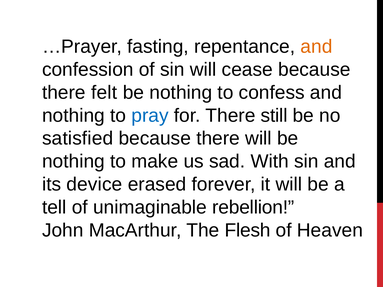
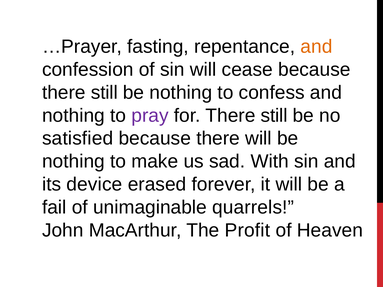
felt: felt -> still (104, 93)
pray colour: blue -> purple (150, 116)
tell: tell -> fail (54, 207)
rebellion: rebellion -> quarrels (253, 207)
Flesh: Flesh -> Profit (247, 230)
